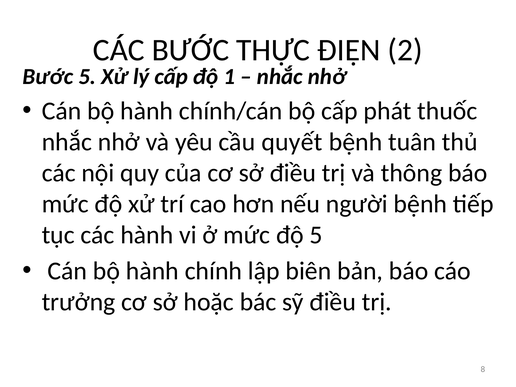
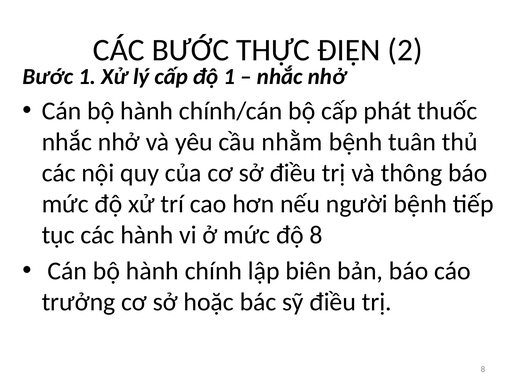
Bước 5: 5 -> 1 (87, 76)
quyết: quyết -> nhằm (292, 142)
độ 5: 5 -> 8 (316, 235)
